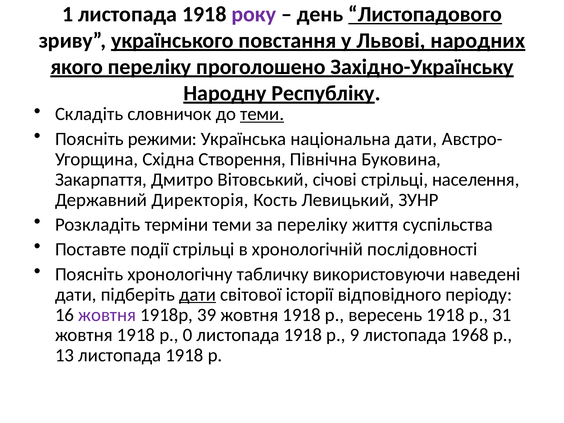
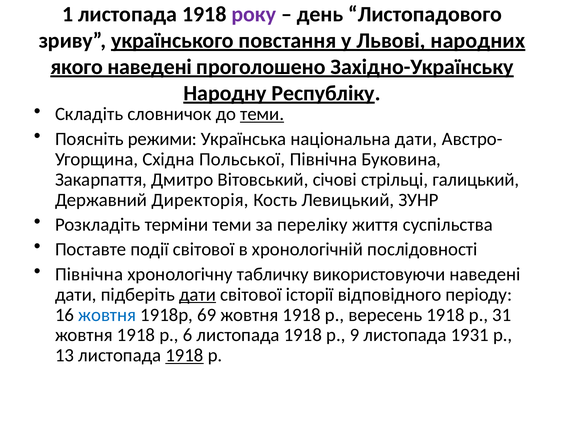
Листопадового underline: present -> none (425, 14)
якого переліку: переліку -> наведені (150, 67)
Створення: Створення -> Польської (242, 159)
населення: населення -> галицький (476, 180)
події стрільці: стрільці -> світової (204, 249)
Поясніть: Поясніть -> Північна (89, 274)
жовтня colour: purple -> blue (107, 315)
39: 39 -> 69 (207, 315)
0: 0 -> 6 (188, 335)
1968: 1968 -> 1931 (470, 335)
1918 underline: none -> present (184, 355)
